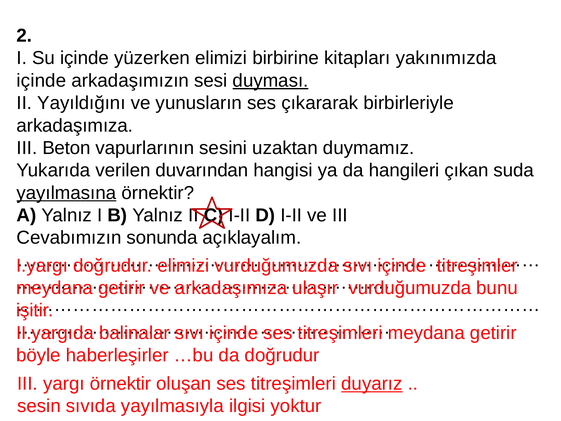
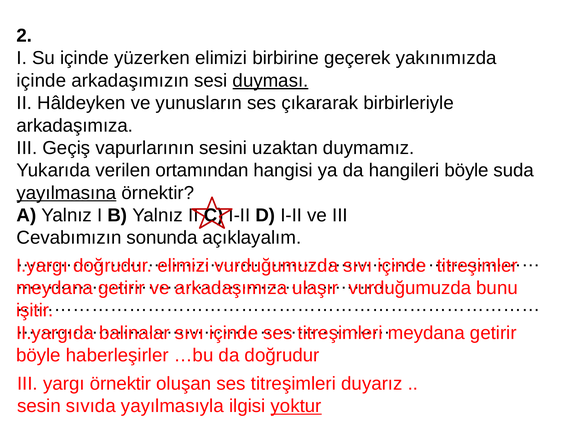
kitapları: kitapları -> geçerek (357, 58)
Yayıldığını: Yayıldığını -> Hâldeyken (81, 103)
Beton: Beton -> Geçiş (66, 148)
duvarından: duvarından -> ortamından (202, 170)
hangileri çıkan: çıkan -> böyle (467, 170)
duyarız underline: present -> none (372, 383)
yoktur underline: none -> present (296, 406)
